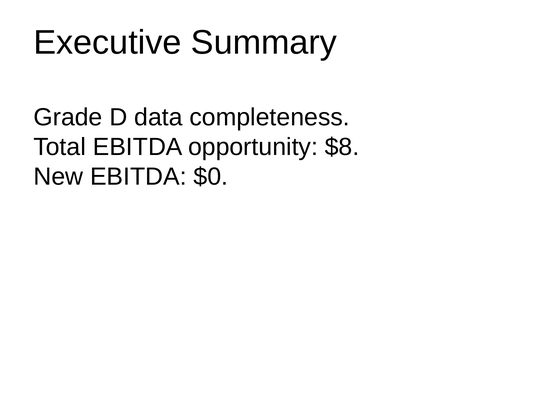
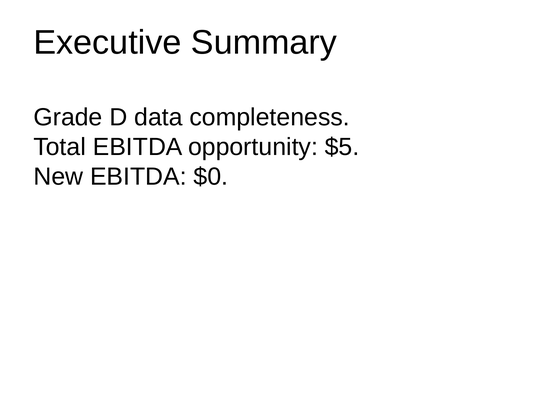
$8: $8 -> $5 (342, 147)
